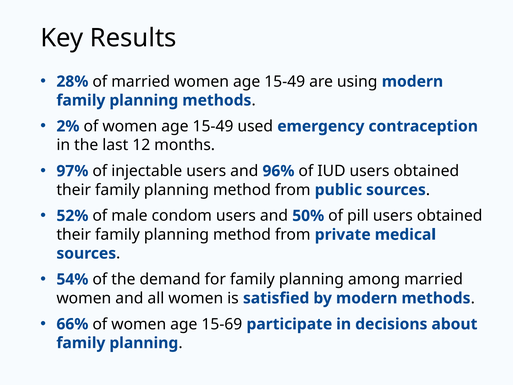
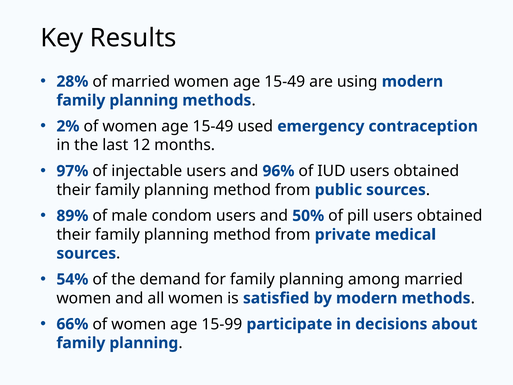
52%: 52% -> 89% (72, 216)
15-69: 15-69 -> 15-99 (222, 324)
